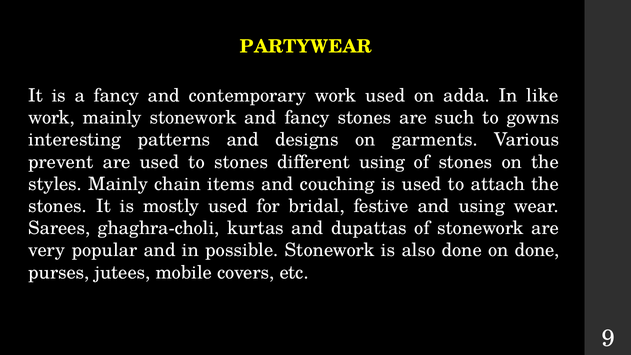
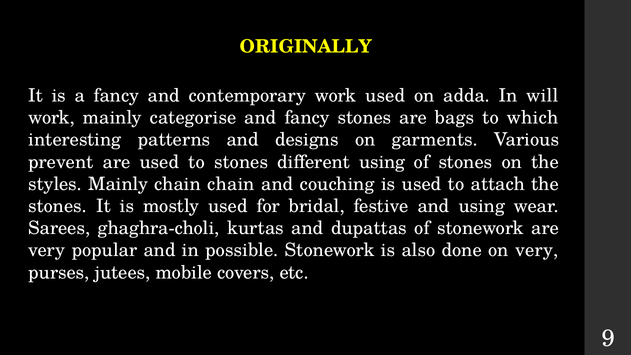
PARTYWEAR: PARTYWEAR -> ORIGINALLY (306, 47)
like: like -> will (543, 96)
mainly stonework: stonework -> categorise (193, 118)
such: such -> bags (455, 118)
gowns: gowns -> which (533, 118)
chain items: items -> chain (231, 184)
on done: done -> very (537, 250)
